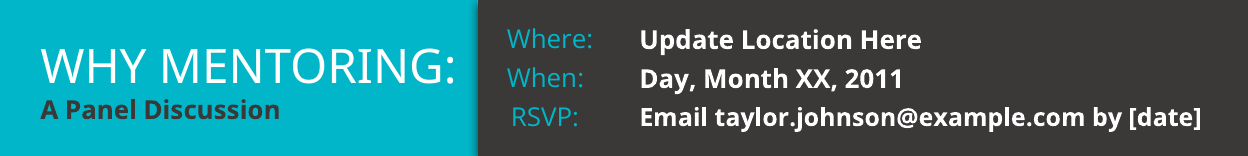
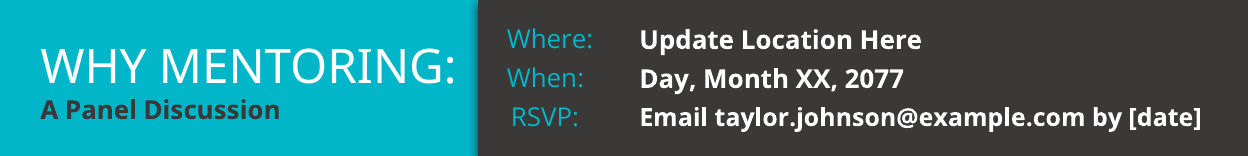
2011: 2011 -> 2077 (874, 79)
